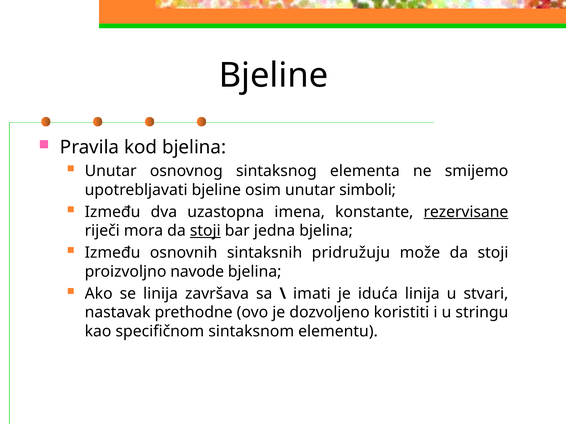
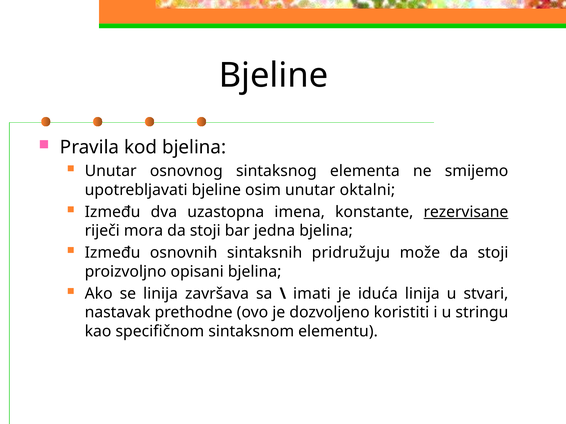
simboli: simboli -> oktalni (367, 190)
stoji underline: present -> none (205, 231)
navode: navode -> opisani (197, 272)
